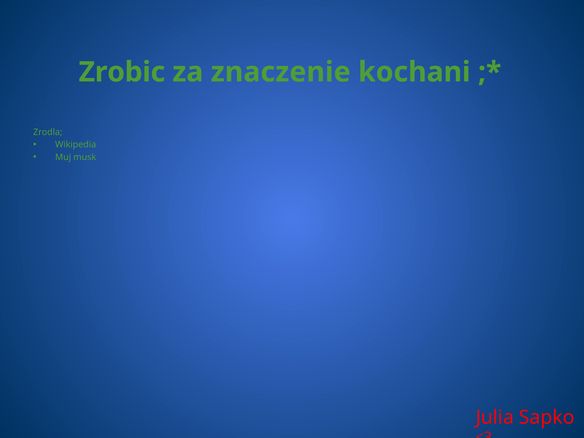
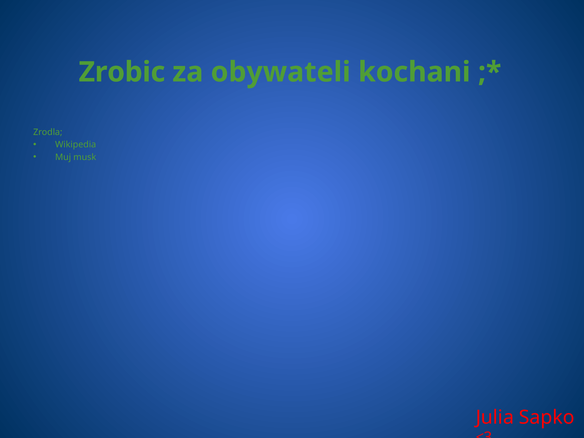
znaczenie: znaczenie -> obywateli (281, 72)
